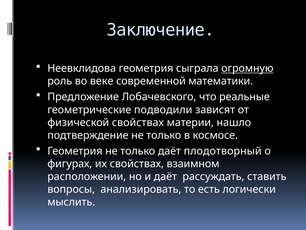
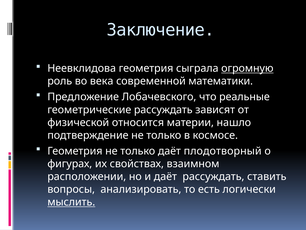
веке: веке -> века (102, 81)
геометрические подводили: подводили -> рассуждать (163, 110)
физической свойствах: свойствах -> относится (138, 122)
мыслить underline: none -> present (71, 202)
